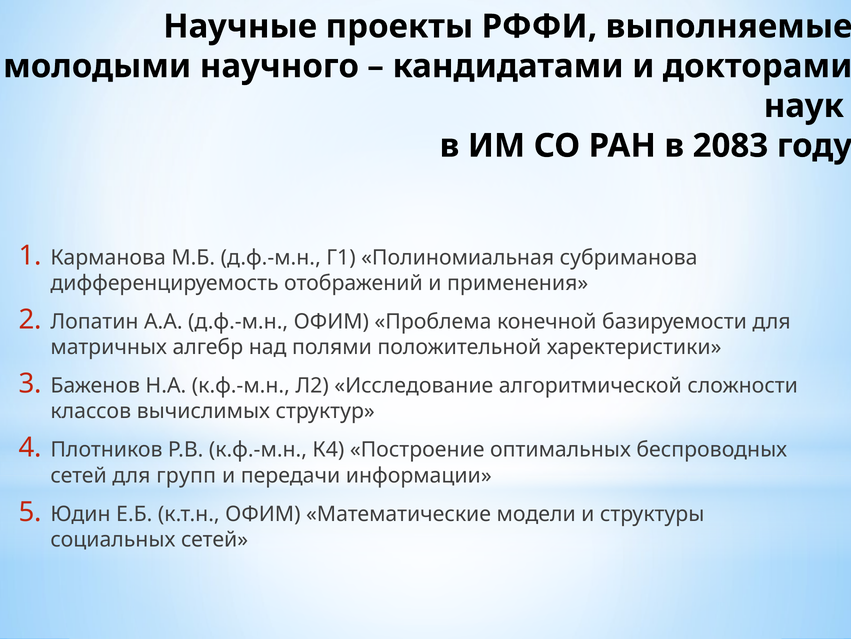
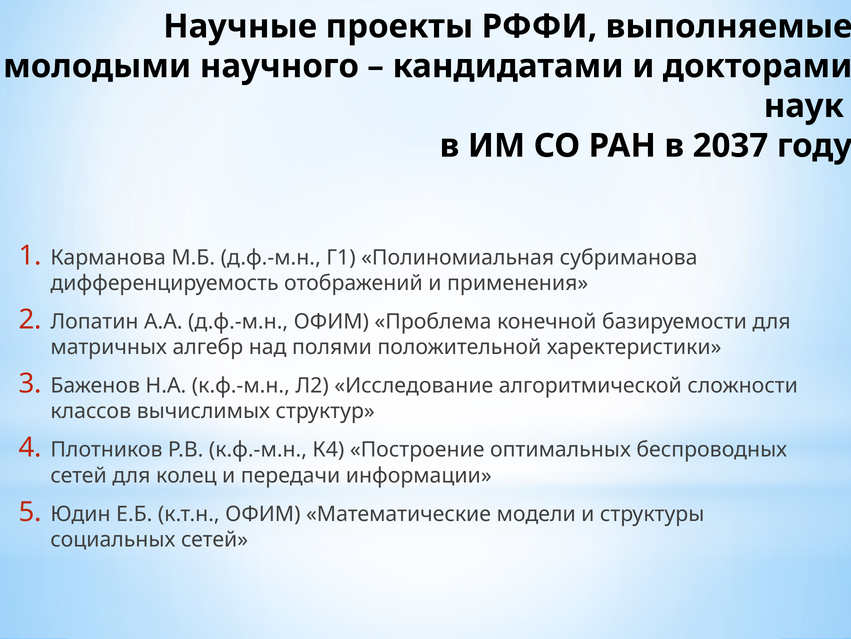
2083: 2083 -> 2037 (730, 146)
групп: групп -> колец (186, 475)
